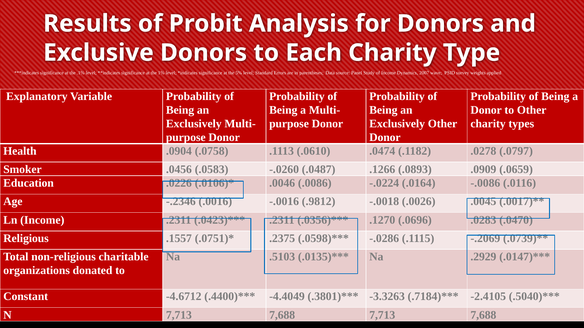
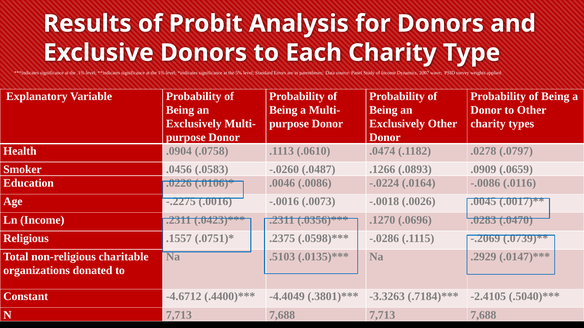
-.2346: -.2346 -> -.2275 (181, 202)
.9812: .9812 -> .0073 (319, 202)
